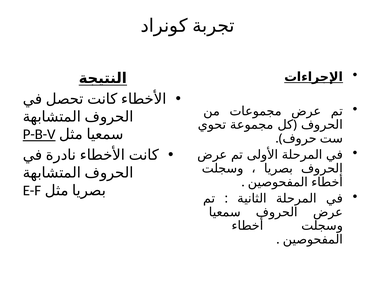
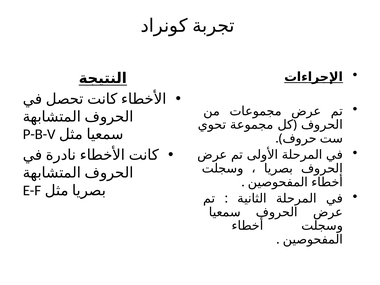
P-B-V underline: present -> none (39, 134)
